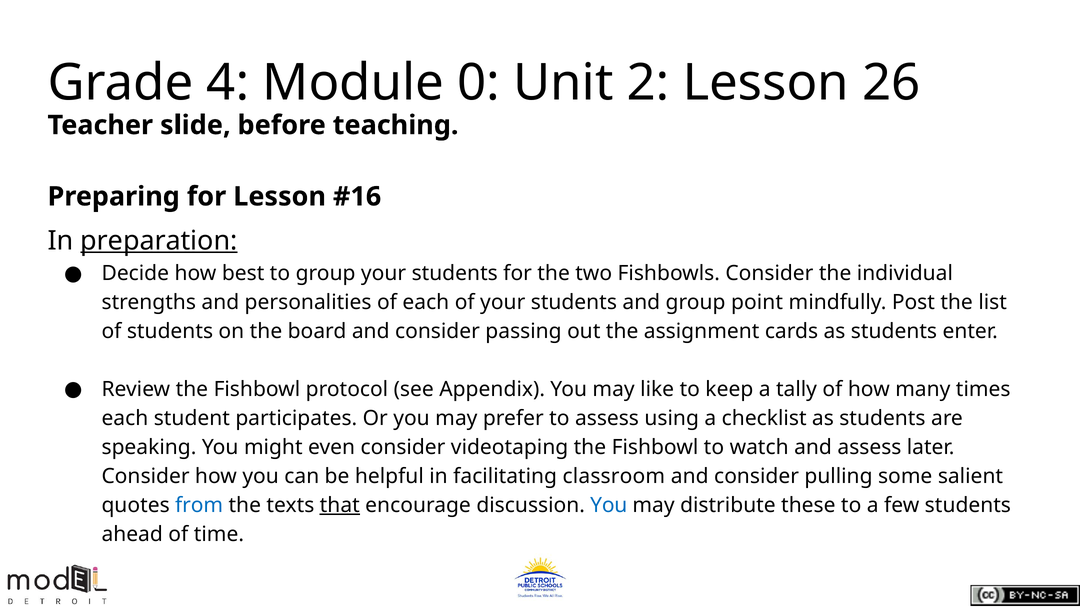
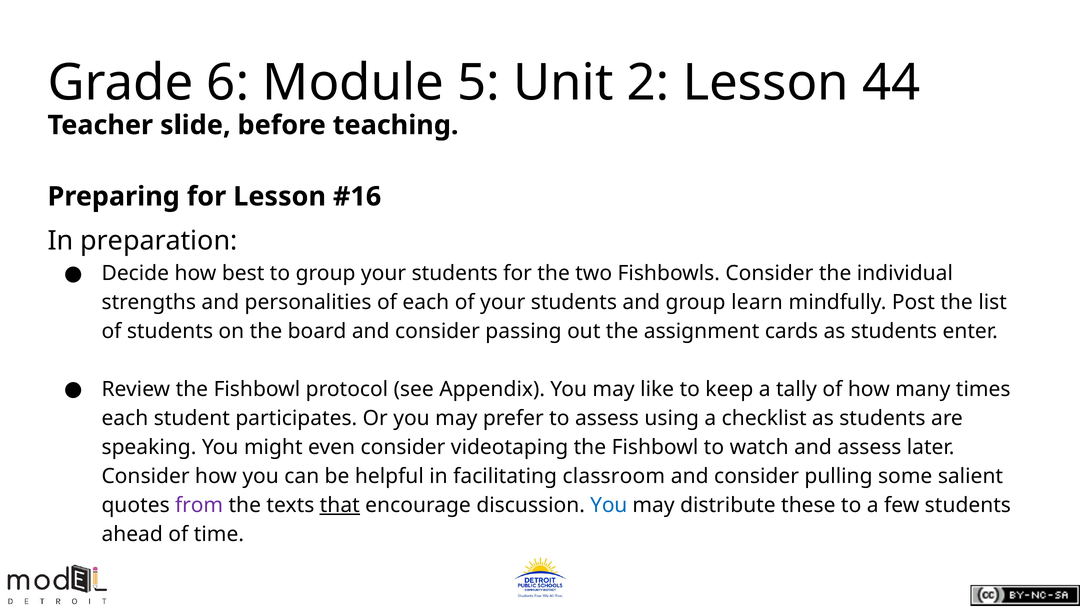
4: 4 -> 6 (228, 83)
0: 0 -> 5 (479, 83)
26: 26 -> 44 (891, 83)
preparation underline: present -> none (159, 241)
point: point -> learn (757, 302)
from colour: blue -> purple (199, 505)
